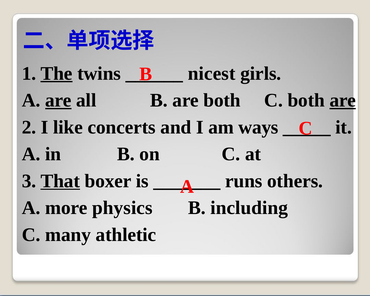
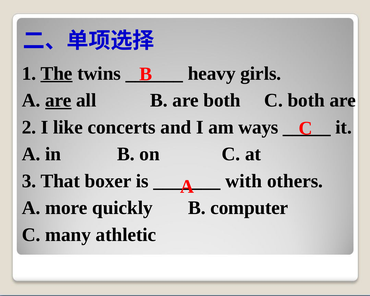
nicest: nicest -> heavy (212, 73)
are underline: present -> none (343, 100)
That underline: present -> none (60, 181)
runs: runs -> with (244, 181)
physics: physics -> quickly (122, 208)
including: including -> computer (249, 208)
